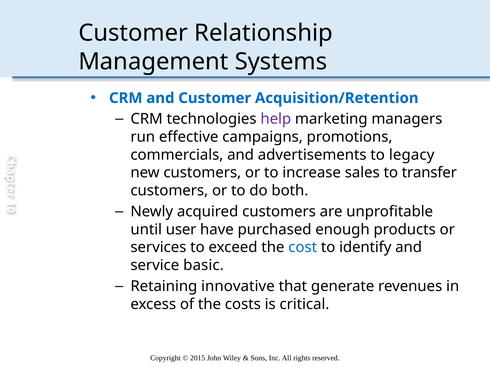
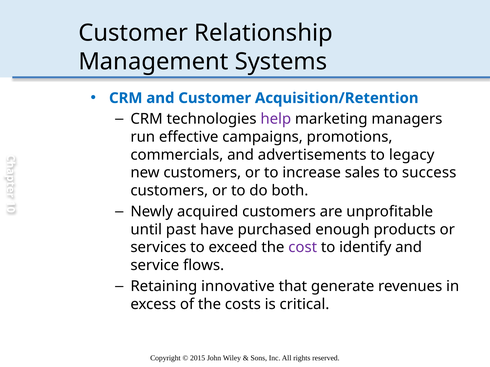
transfer: transfer -> success (429, 173)
user: user -> past (181, 230)
cost colour: blue -> purple (303, 248)
basic: basic -> flows (204, 266)
